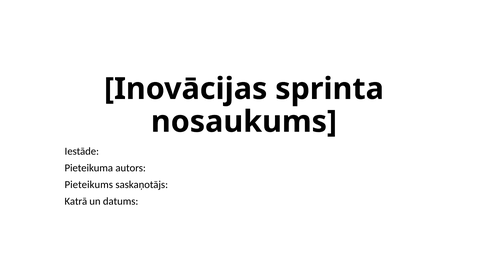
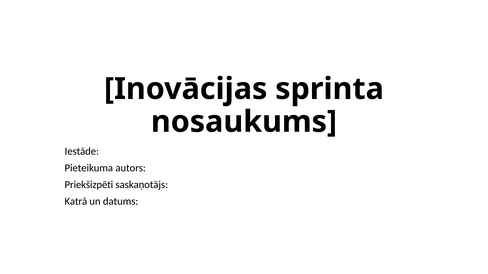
Pieteikums: Pieteikums -> Priekšizpēti (89, 185)
